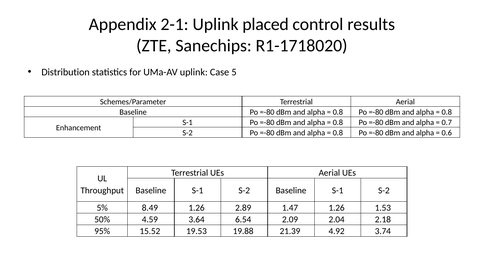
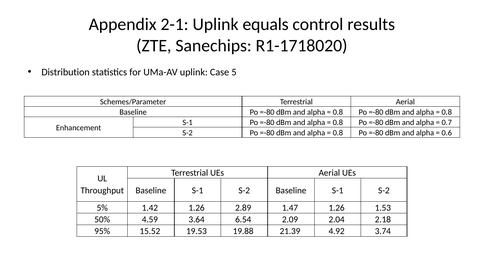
placed: placed -> equals (266, 25)
8.49: 8.49 -> 1.42 (150, 208)
